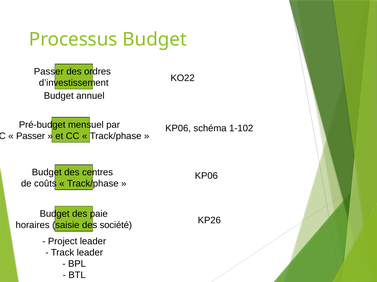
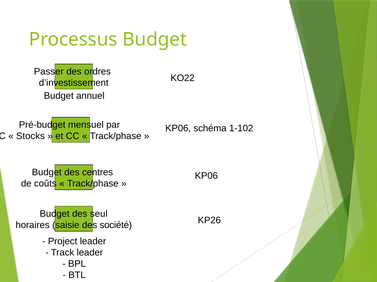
Passer: Passer -> Stocks (30, 136)
paie: paie -> seul (99, 214)
